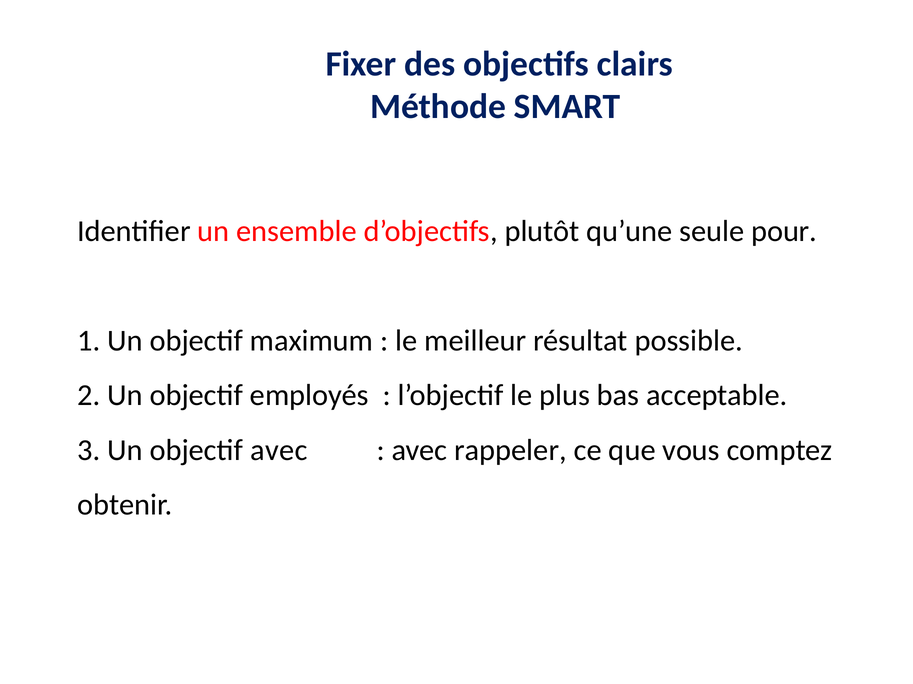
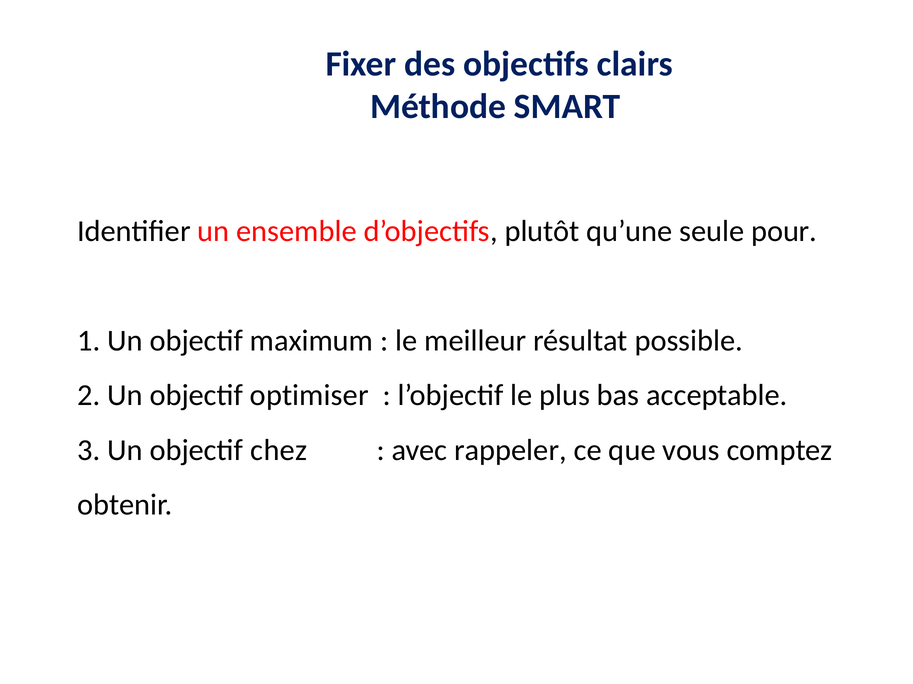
employés: employés -> optimiser (309, 396)
objectif avec: avec -> chez (279, 451)
